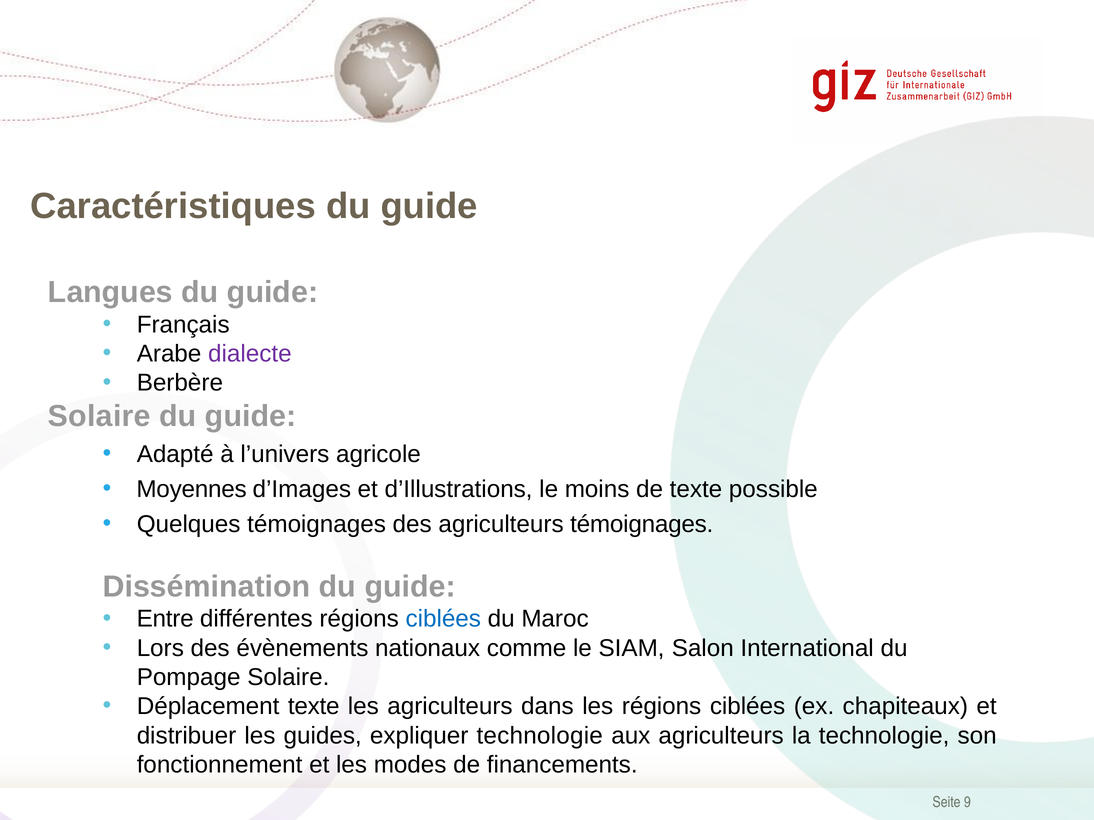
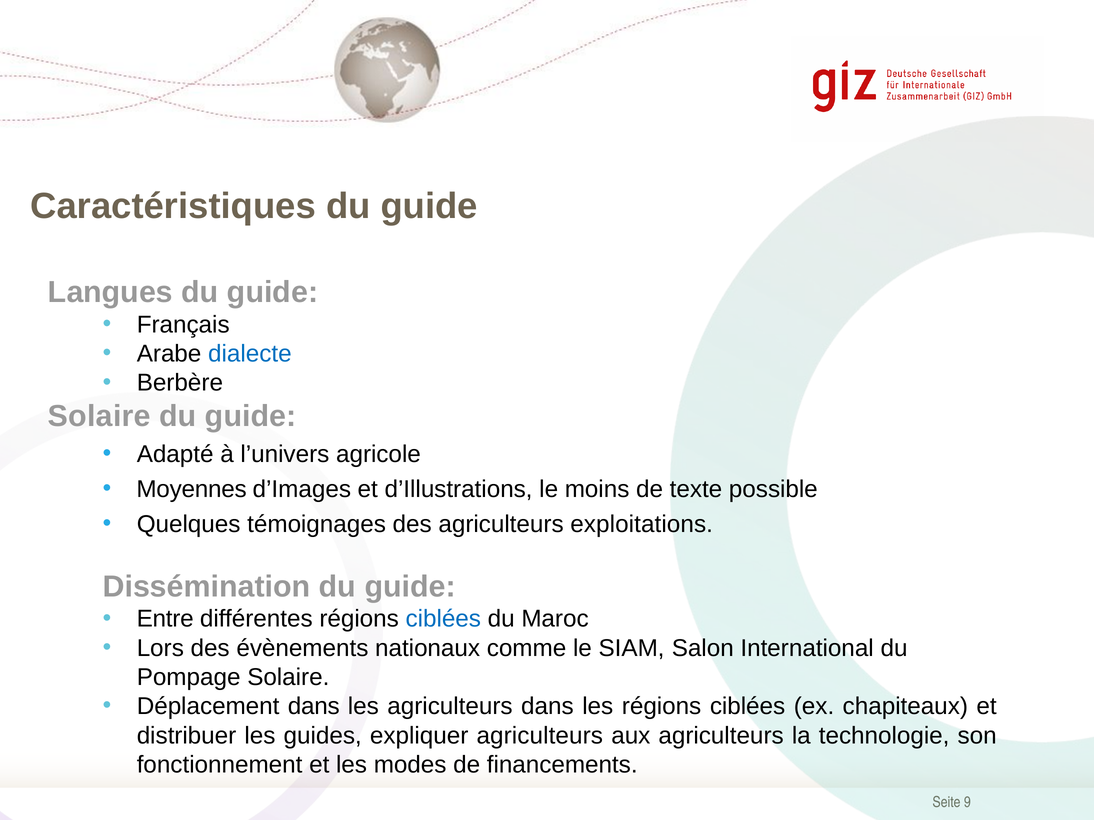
dialecte colour: purple -> blue (250, 354)
agriculteurs témoignages: témoignages -> exploitations (642, 525)
Déplacement texte: texte -> dans (314, 707)
expliquer technologie: technologie -> agriculteurs (540, 736)
